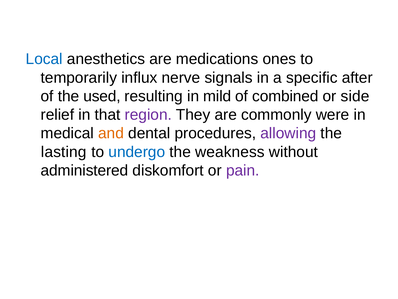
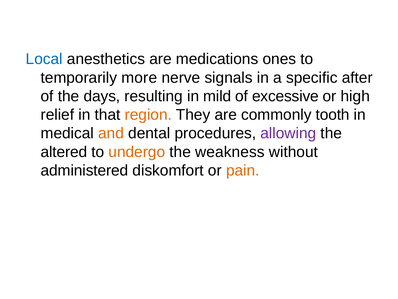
influx: influx -> more (139, 78)
used: used -> days (102, 96)
combined: combined -> excessive (285, 96)
side: side -> high (355, 96)
region colour: purple -> orange (148, 115)
were: were -> tooth (333, 115)
lasting: lasting -> altered (64, 152)
undergo colour: blue -> orange (137, 152)
pain colour: purple -> orange (243, 170)
